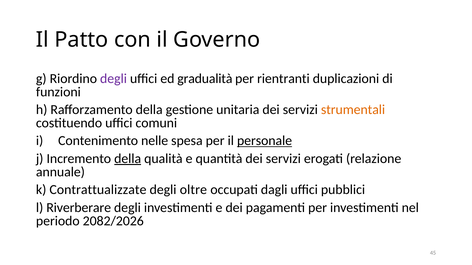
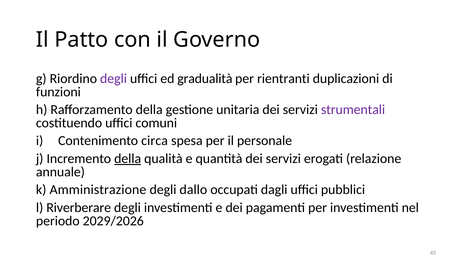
strumentali colour: orange -> purple (353, 110)
nelle: nelle -> circa (155, 141)
personale underline: present -> none (265, 141)
Contrattualizzate: Contrattualizzate -> Amministrazione (98, 190)
oltre: oltre -> dallo (193, 190)
2082/2026: 2082/2026 -> 2029/2026 (113, 221)
